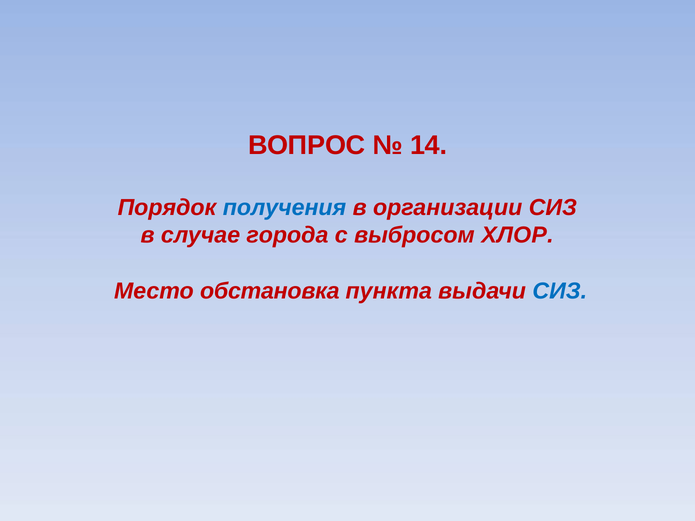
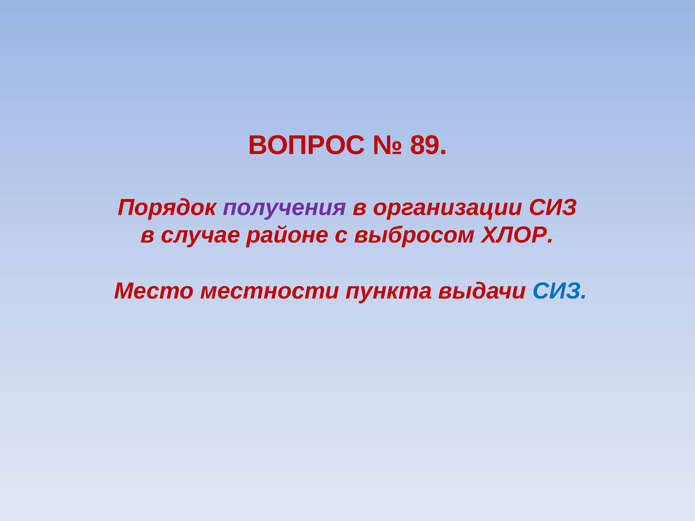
14: 14 -> 89 (429, 145)
получения colour: blue -> purple (284, 208)
города: города -> районе (287, 235)
обстановка: обстановка -> местности (270, 291)
